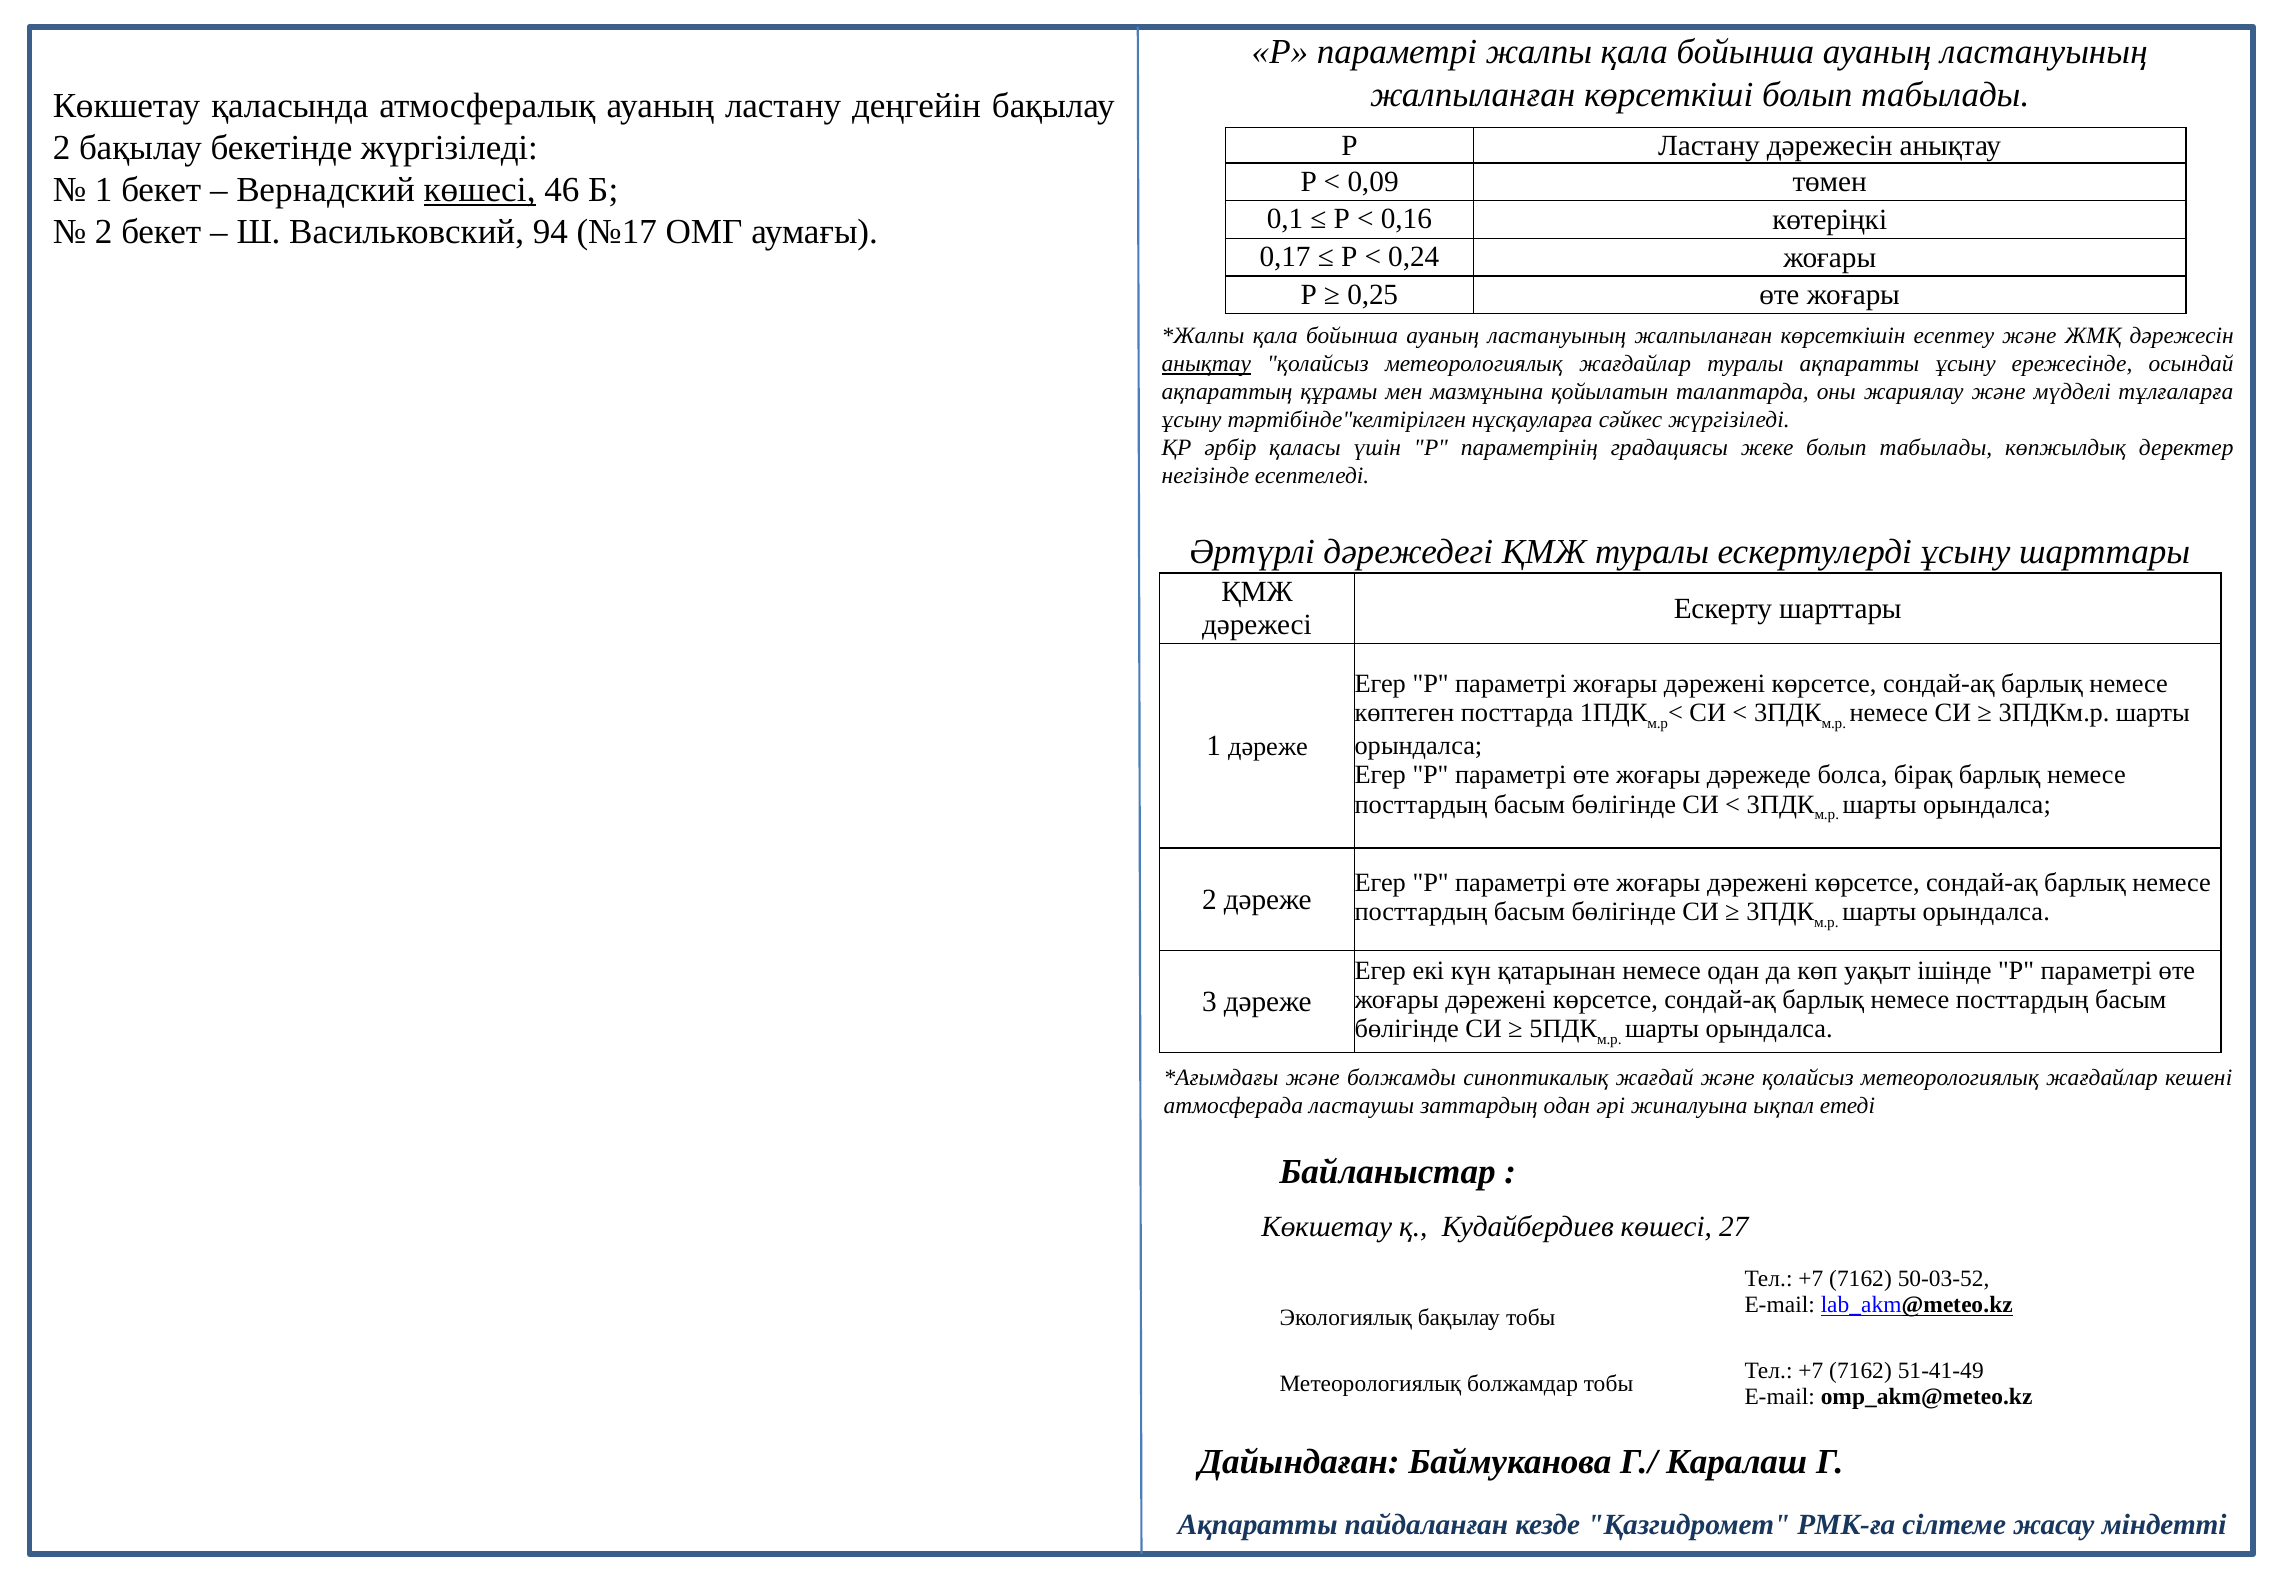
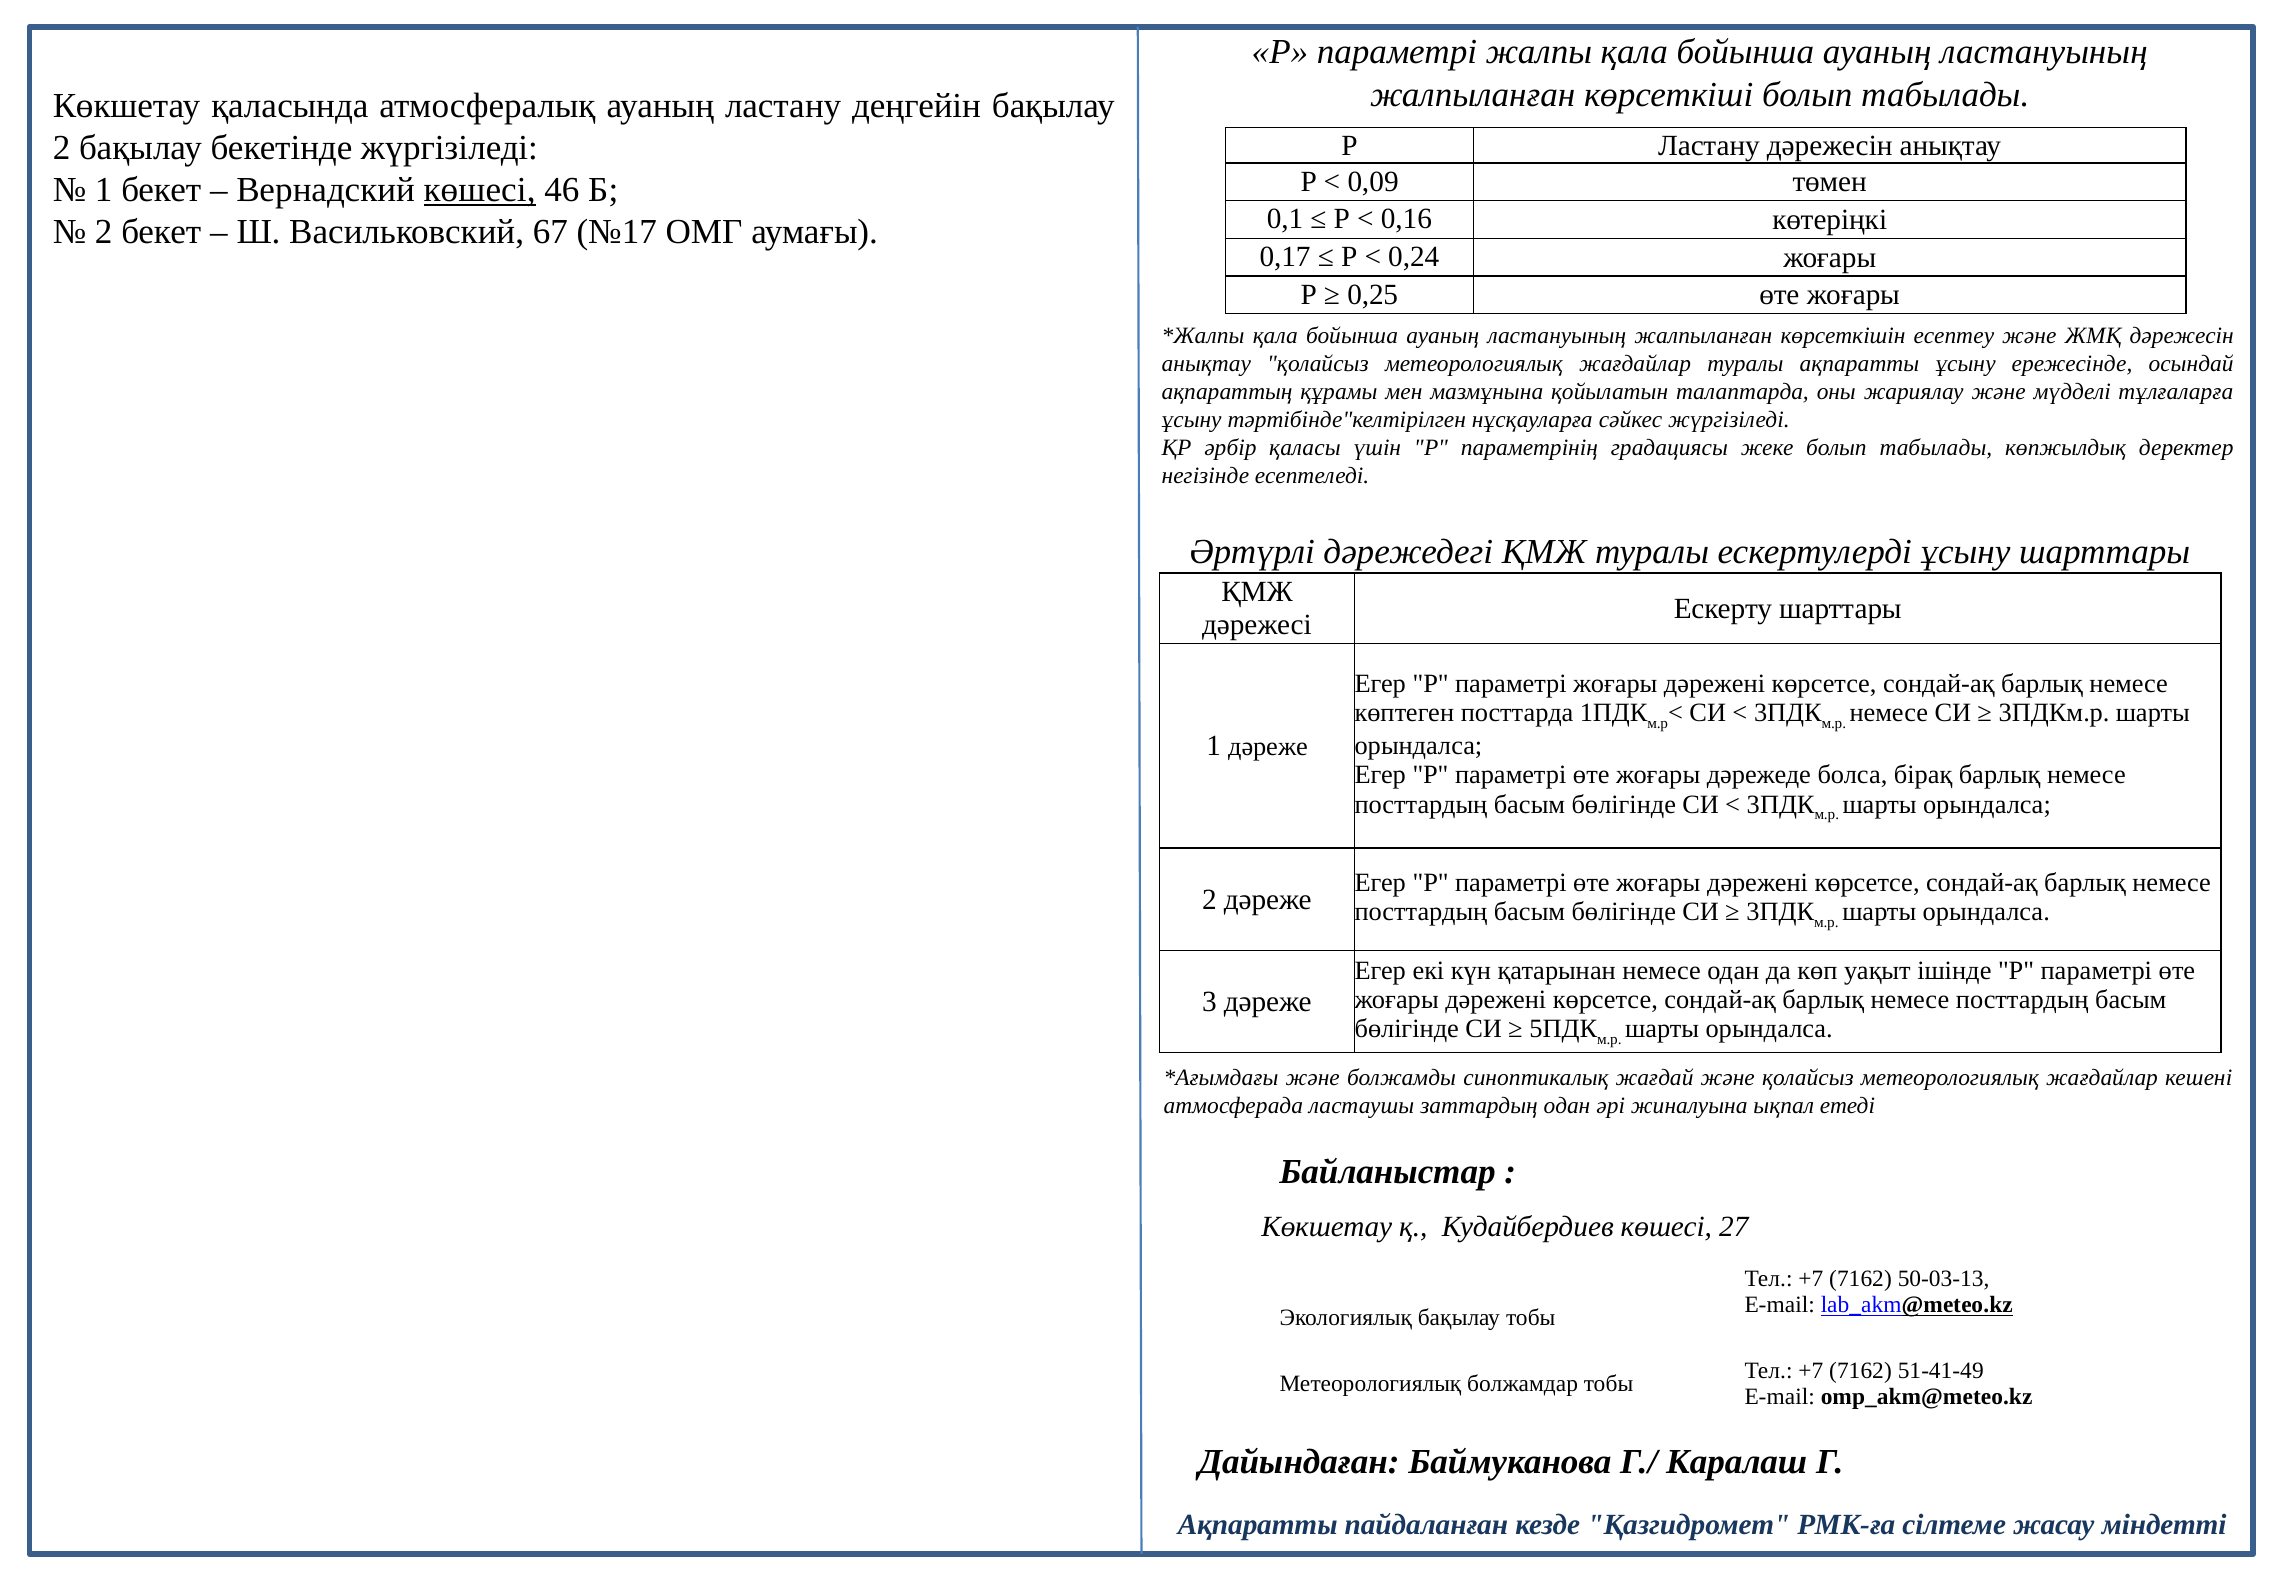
94: 94 -> 67 (550, 232)
анықтау underline: present -> none (1206, 364)
50-03-52: 50-03-52 -> 50-03-13 (1944, 1279)
